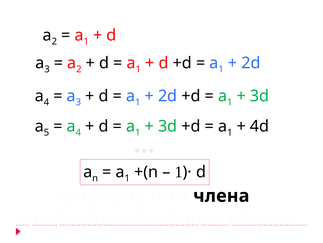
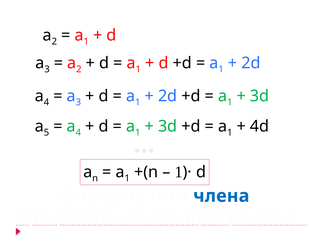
члена colour: black -> blue (221, 195)
